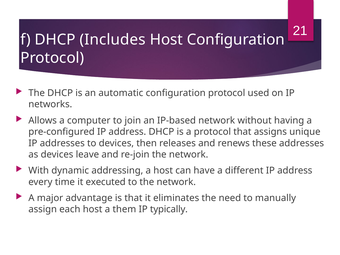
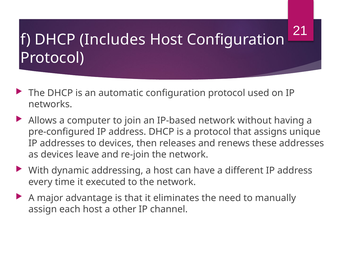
them: them -> other (124, 209)
typically: typically -> channel (169, 209)
